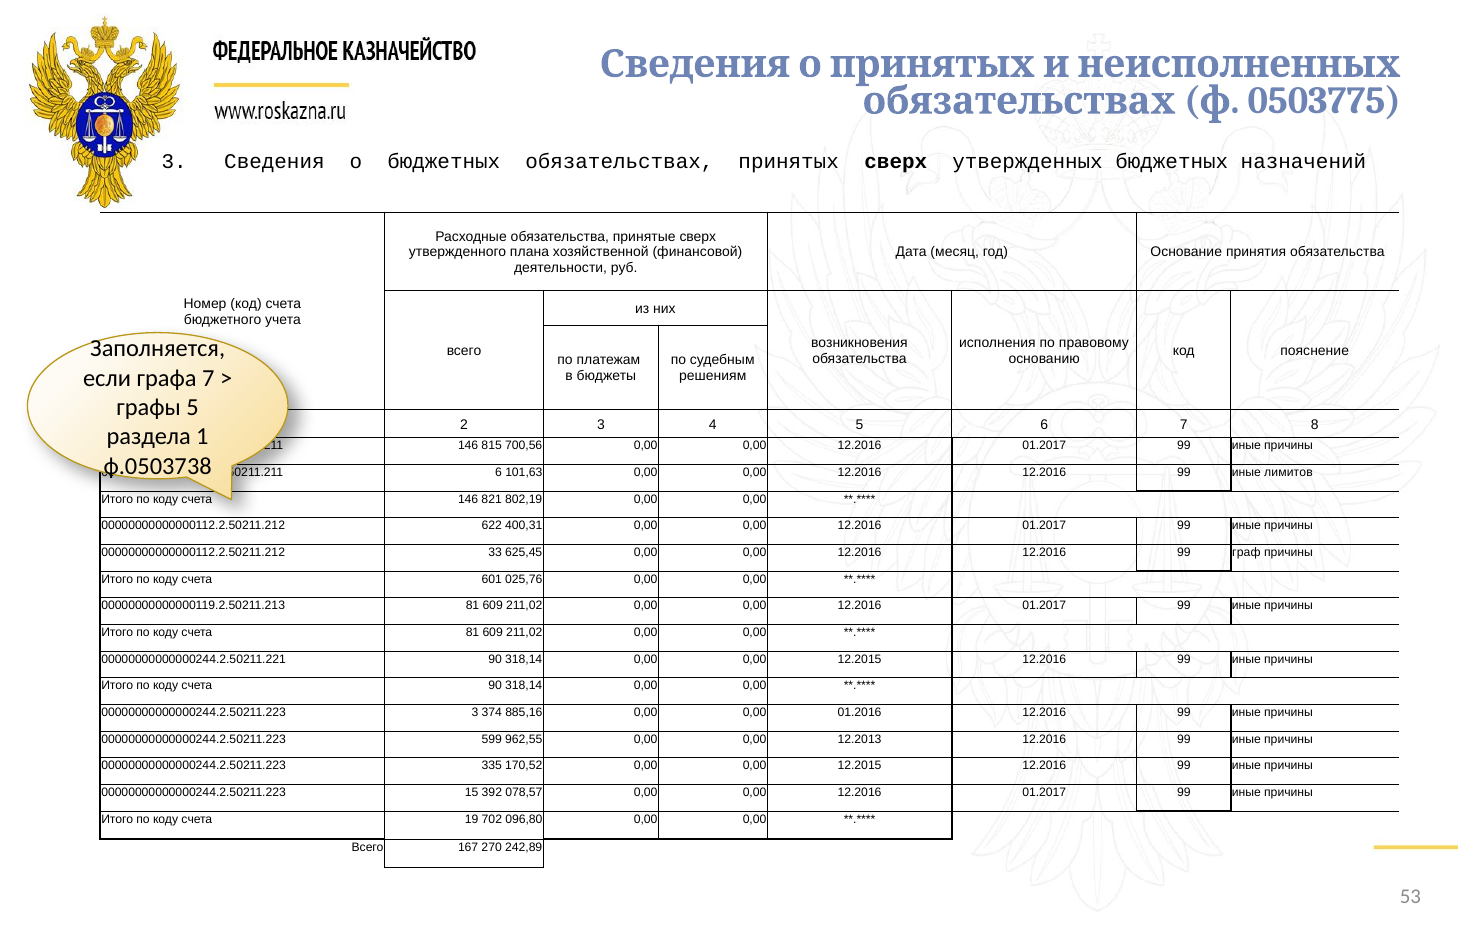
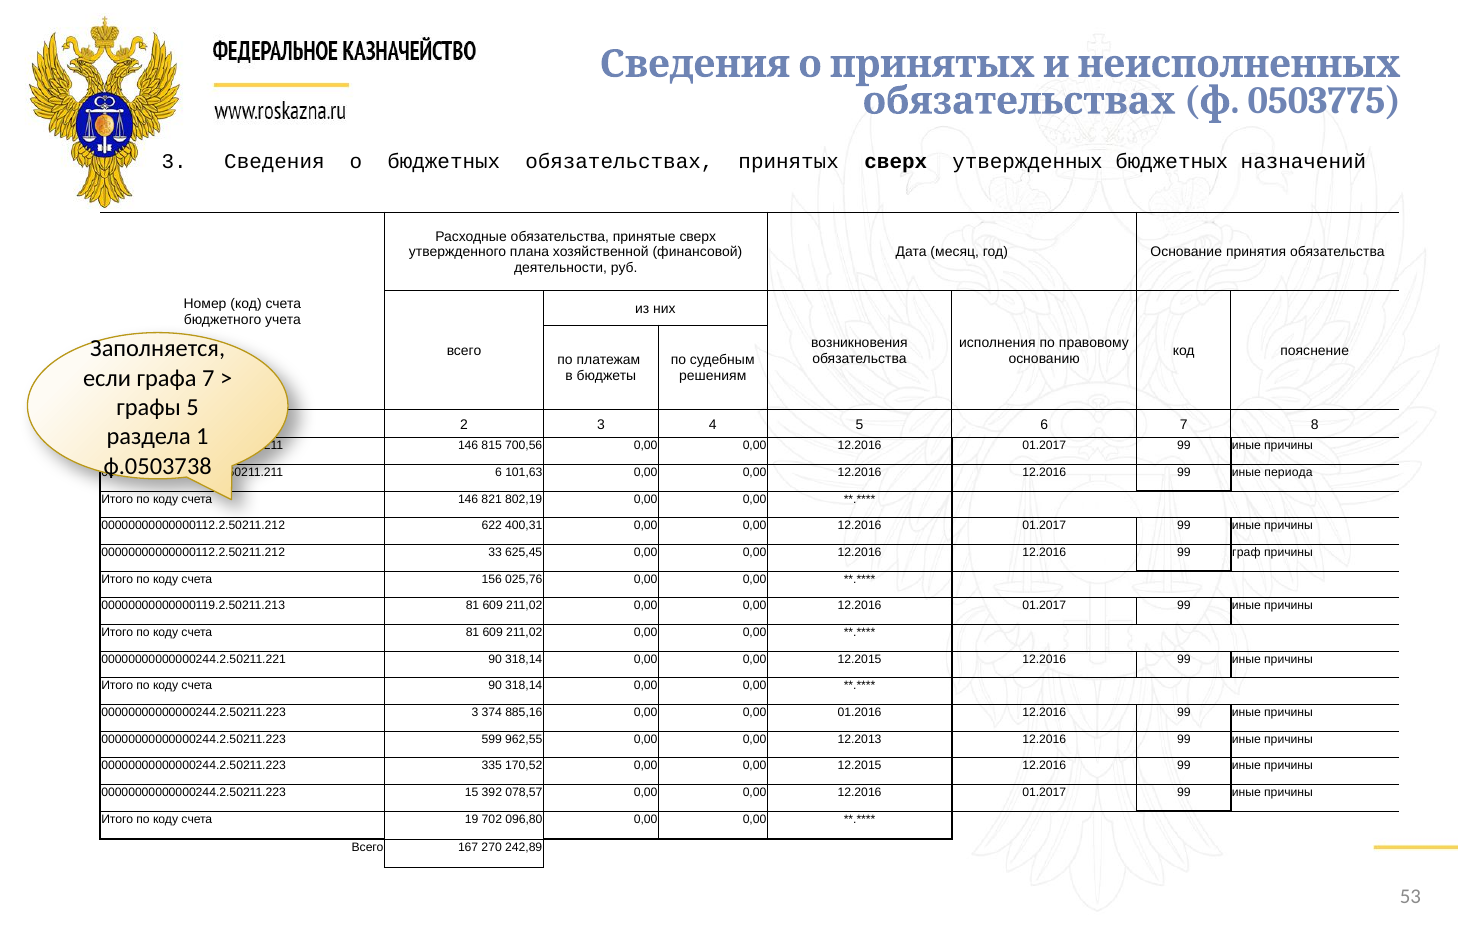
лимитов: лимитов -> периода (1289, 472)
601: 601 -> 156 (492, 579)
